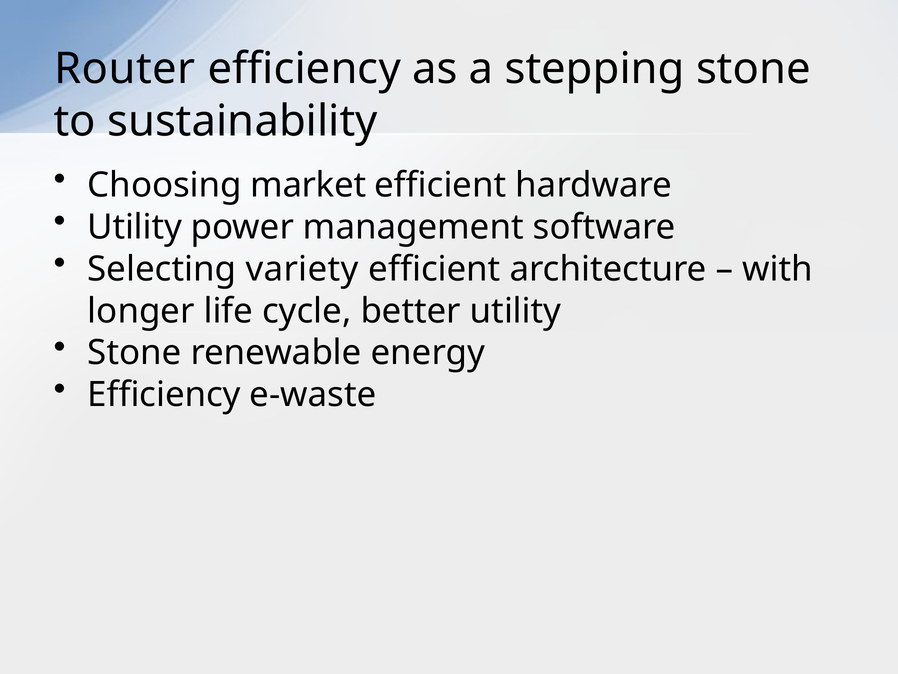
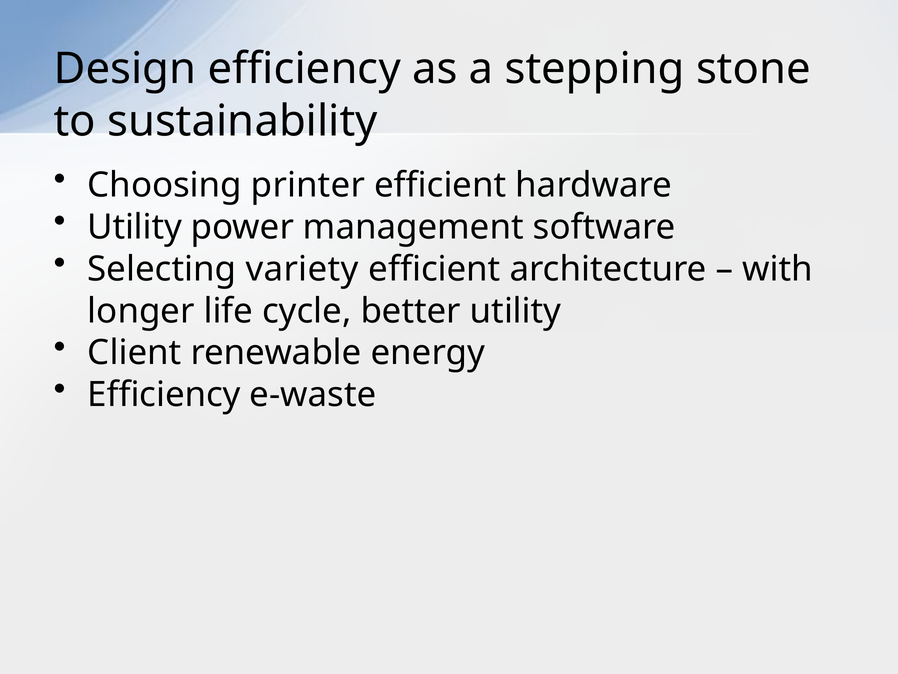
Router: Router -> Design (125, 69)
market: market -> printer (308, 185)
Stone: Stone -> Client (135, 353)
